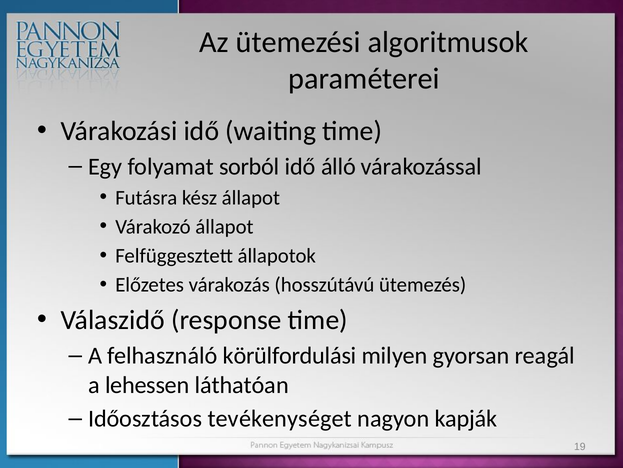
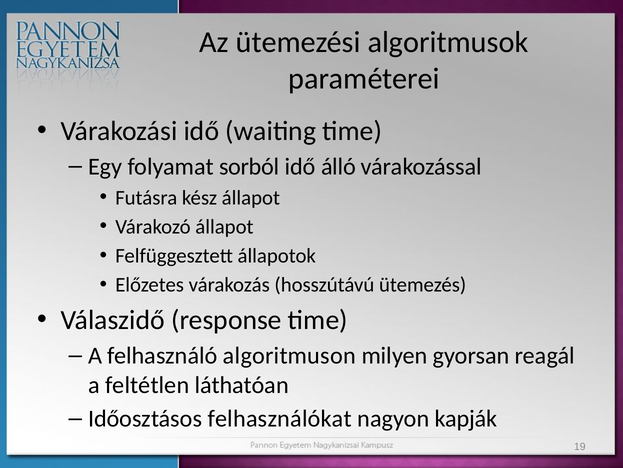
körülfordulási: körülfordulási -> algoritmuson (289, 355)
lehessen: lehessen -> feltétlen (147, 384)
tevékenységet: tevékenységet -> felhasználókat (280, 418)
